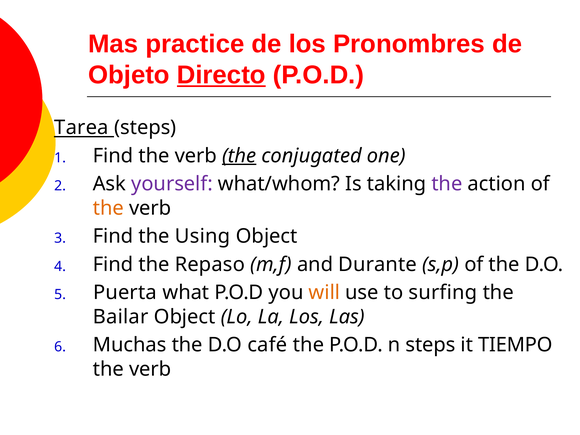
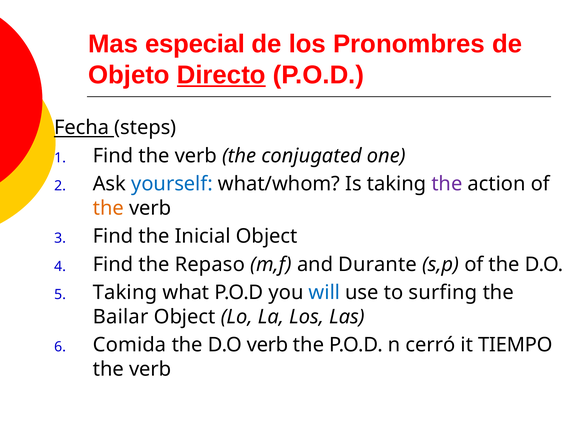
practice: practice -> especial (195, 44)
Tarea: Tarea -> Fecha (82, 128)
the underline: present -> none (239, 156)
yourself colour: purple -> blue (172, 184)
Using: Using -> Inicial (203, 236)
Puerta: Puerta -> Taking (125, 293)
will colour: orange -> blue (324, 293)
Muchas: Muchas -> Comida (130, 345)
D.O café: café -> verb (268, 345)
n steps: steps -> cerró (431, 345)
